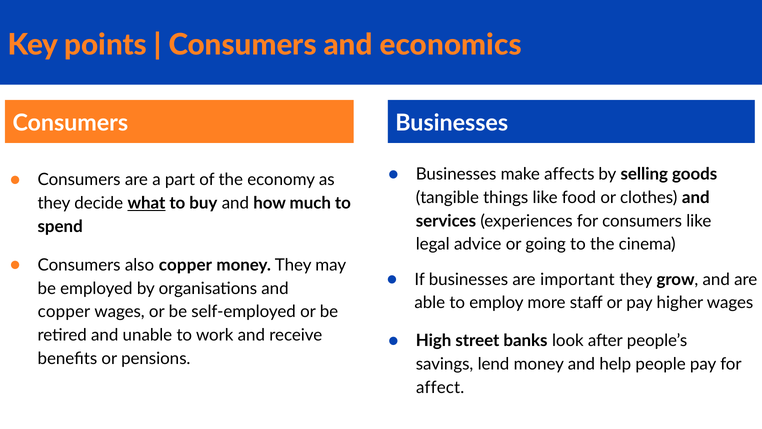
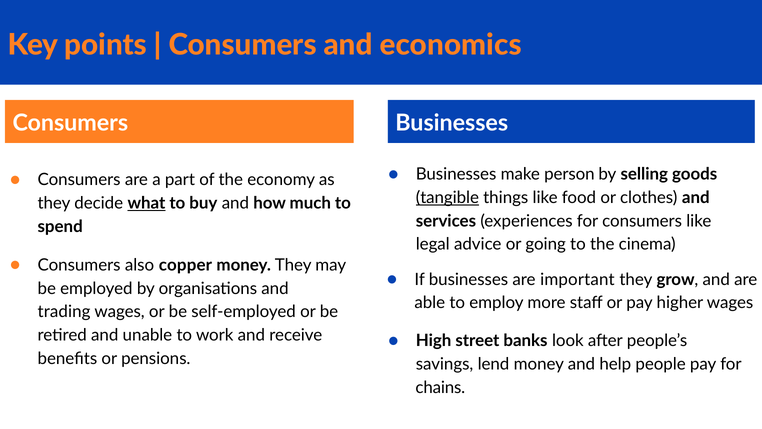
affects: affects -> person (569, 174)
tangible underline: none -> present (447, 198)
copper: copper -> trading (64, 312)
affect: affect -> chains (440, 387)
